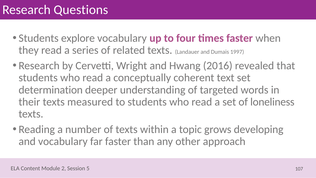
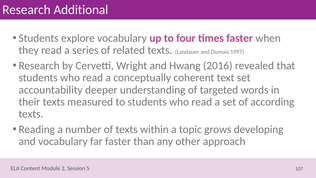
Questions: Questions -> Additional (81, 10)
determination: determination -> accountability (51, 90)
loneliness: loneliness -> according (272, 102)
